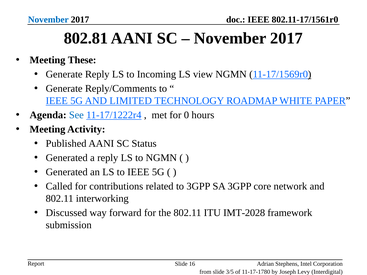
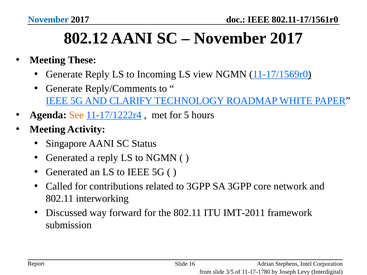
802.81: 802.81 -> 802.12 (86, 38)
LIMITED: LIMITED -> CLARIFY (131, 101)
See colour: blue -> orange (76, 115)
0: 0 -> 5 (186, 115)
Published: Published -> Singapore (66, 144)
IMT-2028: IMT-2028 -> IMT-2011 (244, 213)
